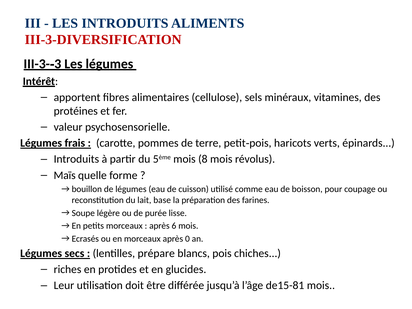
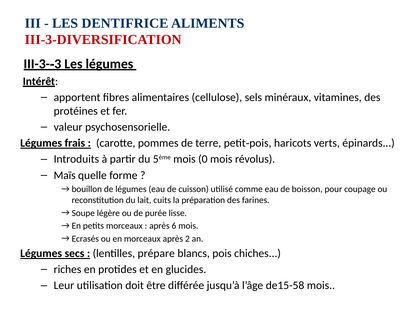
LES INTRODUITS: INTRODUITS -> DENTIFRICE (125, 23)
8: 8 -> 0 (203, 159)
base: base -> cuits (162, 200)
0: 0 -> 2 (187, 239)
de15-81: de15-81 -> de15-58 (285, 286)
